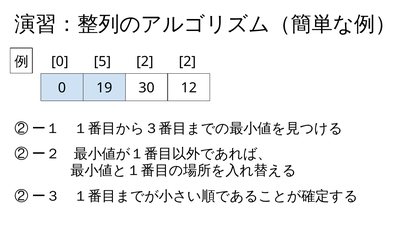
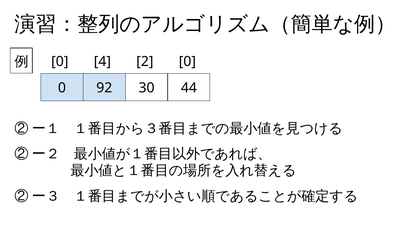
5: 5 -> 4 (102, 62)
2 2: 2 -> 0 (187, 62)
19: 19 -> 92 (104, 88)
12: 12 -> 44 (189, 88)
